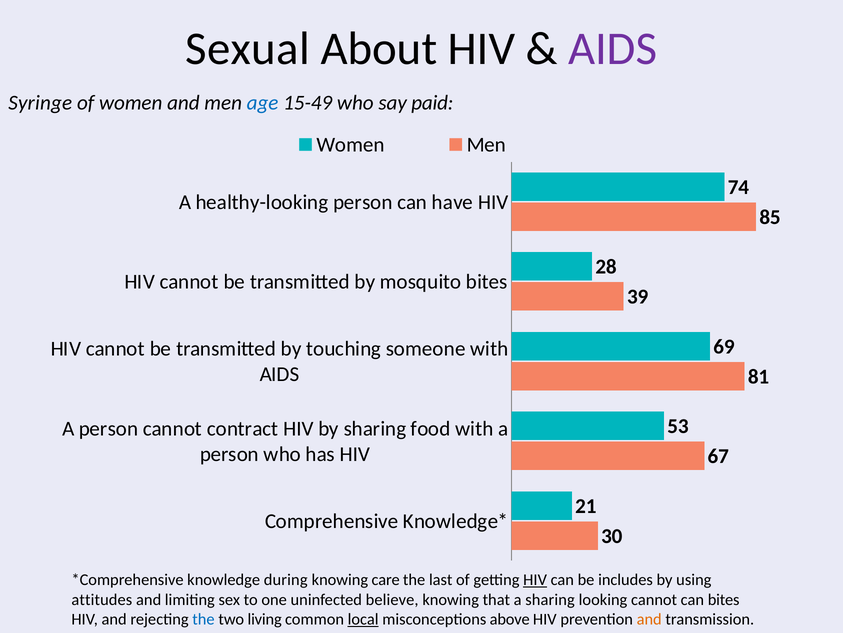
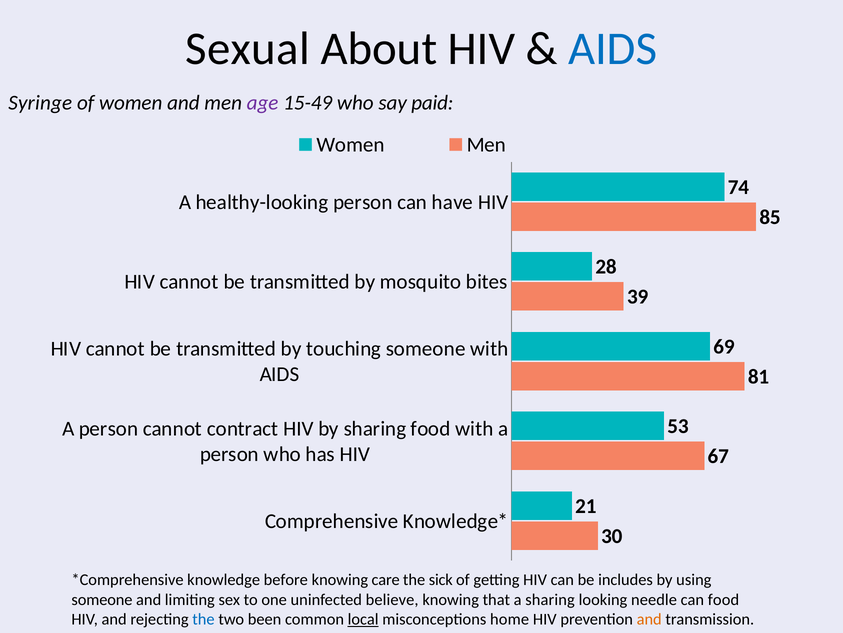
AIDS colour: purple -> blue (613, 49)
age colour: blue -> purple (263, 103)
during: during -> before (286, 579)
last: last -> sick (441, 579)
HIV underline: present -> none (535, 579)
attitudes: attitudes -> someone (102, 599)
looking cannot: cannot -> needle (654, 599)
can bites: bites -> food (723, 599)
living: living -> been (265, 619)
above: above -> home (510, 619)
